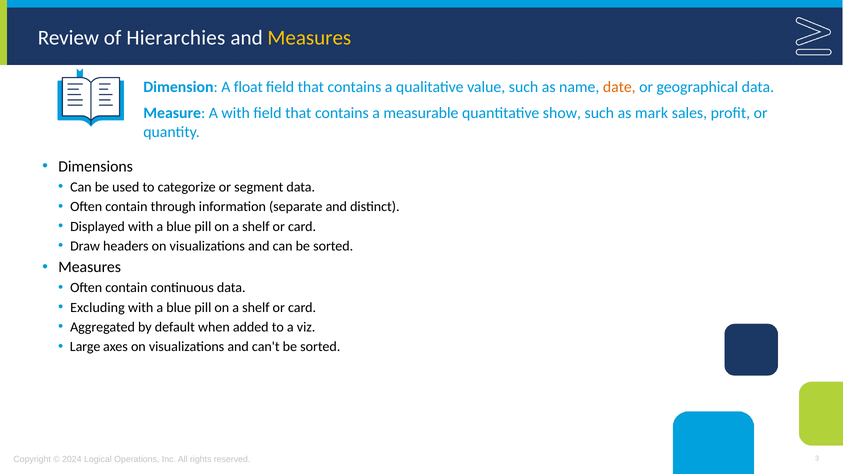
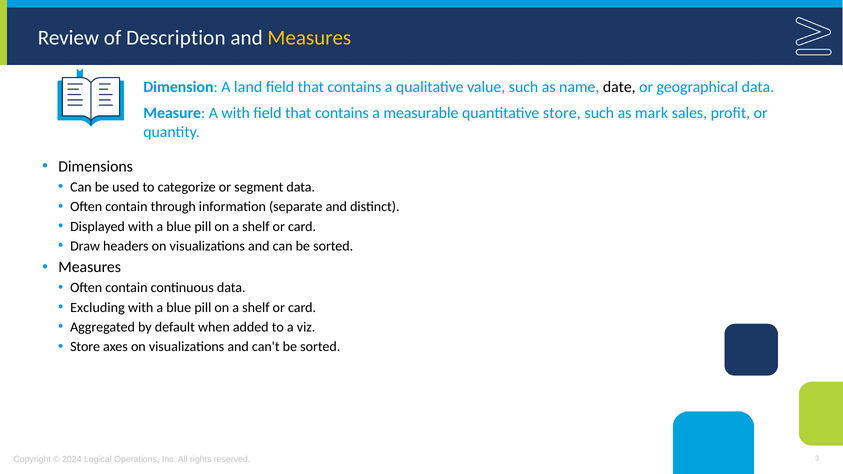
Hierarchies: Hierarchies -> Description (176, 38)
float: float -> land (248, 87)
date colour: orange -> black (619, 87)
quantitative show: show -> store (562, 113)
Large: Large -> Store (85, 347)
